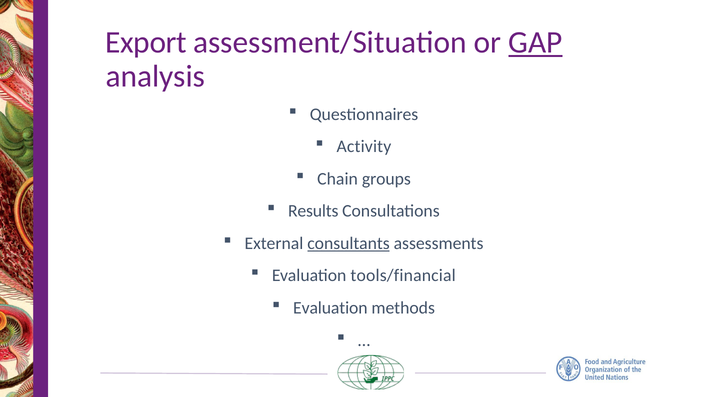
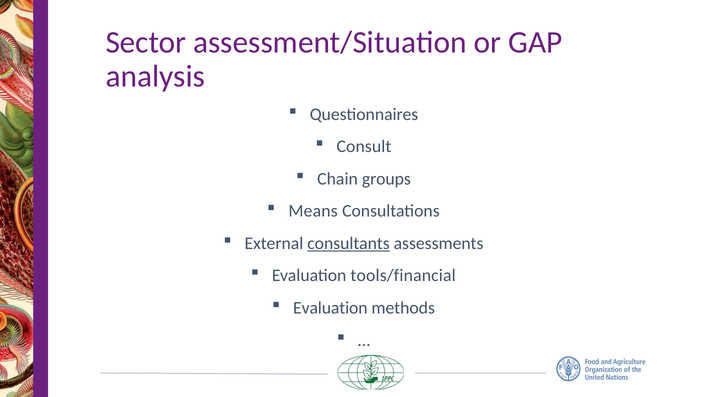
Export: Export -> Sector (146, 42)
GAP underline: present -> none (535, 42)
Activity: Activity -> Consult (364, 147)
Results: Results -> Means (313, 211)
